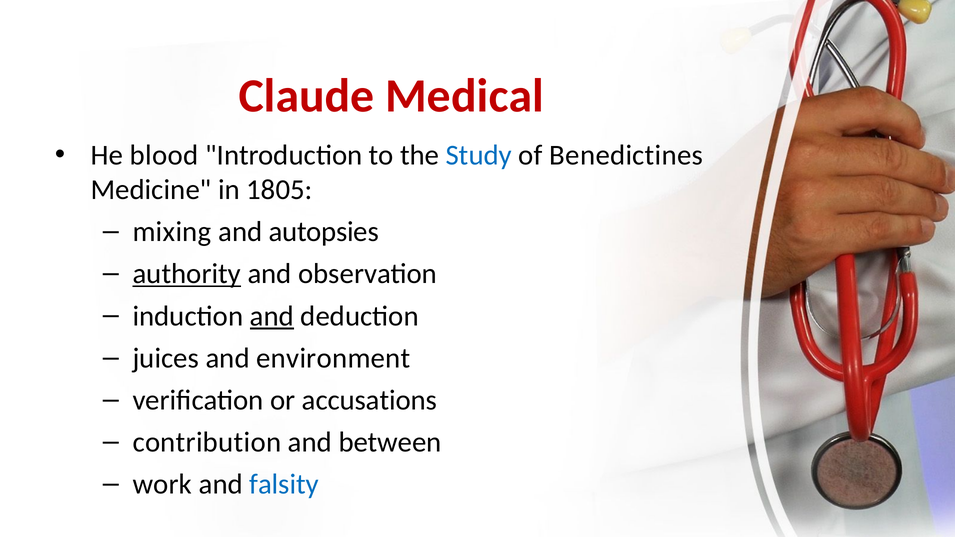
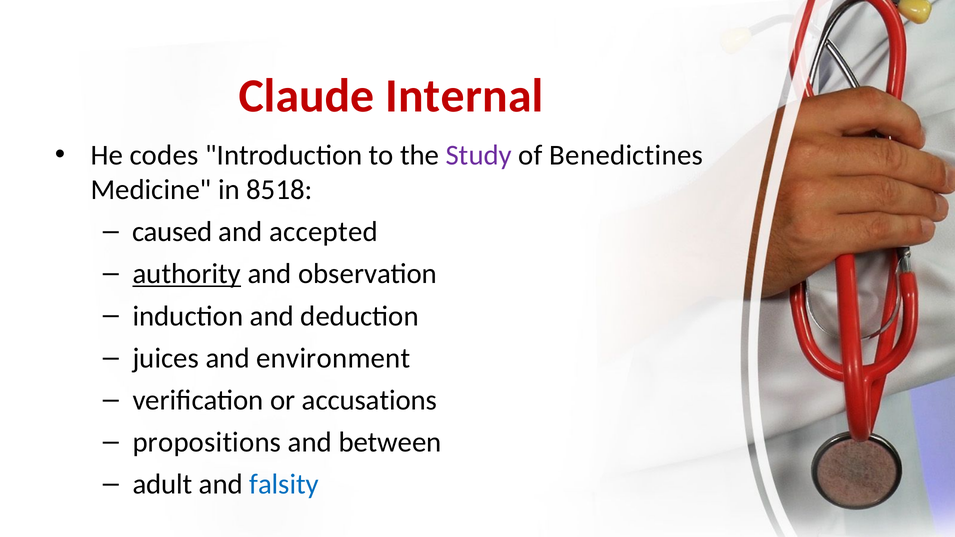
Medical: Medical -> Internal (464, 96)
blood: blood -> codes (164, 155)
Study colour: blue -> purple (479, 155)
1805: 1805 -> 8518 (279, 190)
mixing: mixing -> caused (172, 232)
autopsies: autopsies -> accepted (323, 232)
and underline: present -> none (272, 316)
contribution: contribution -> propositions (207, 442)
work: work -> adult (162, 484)
